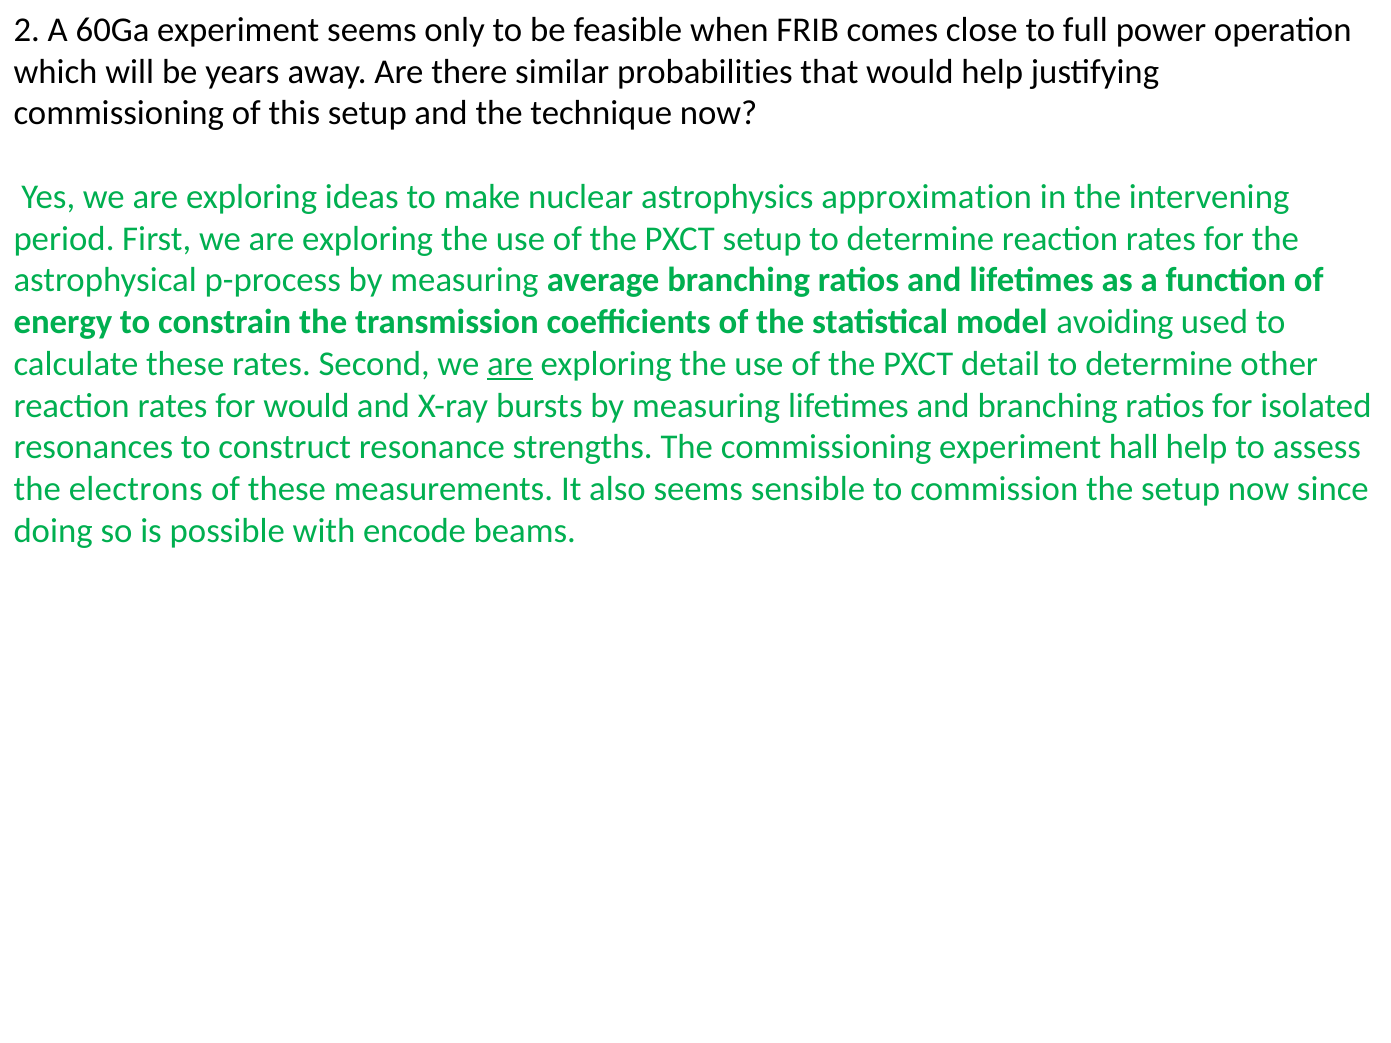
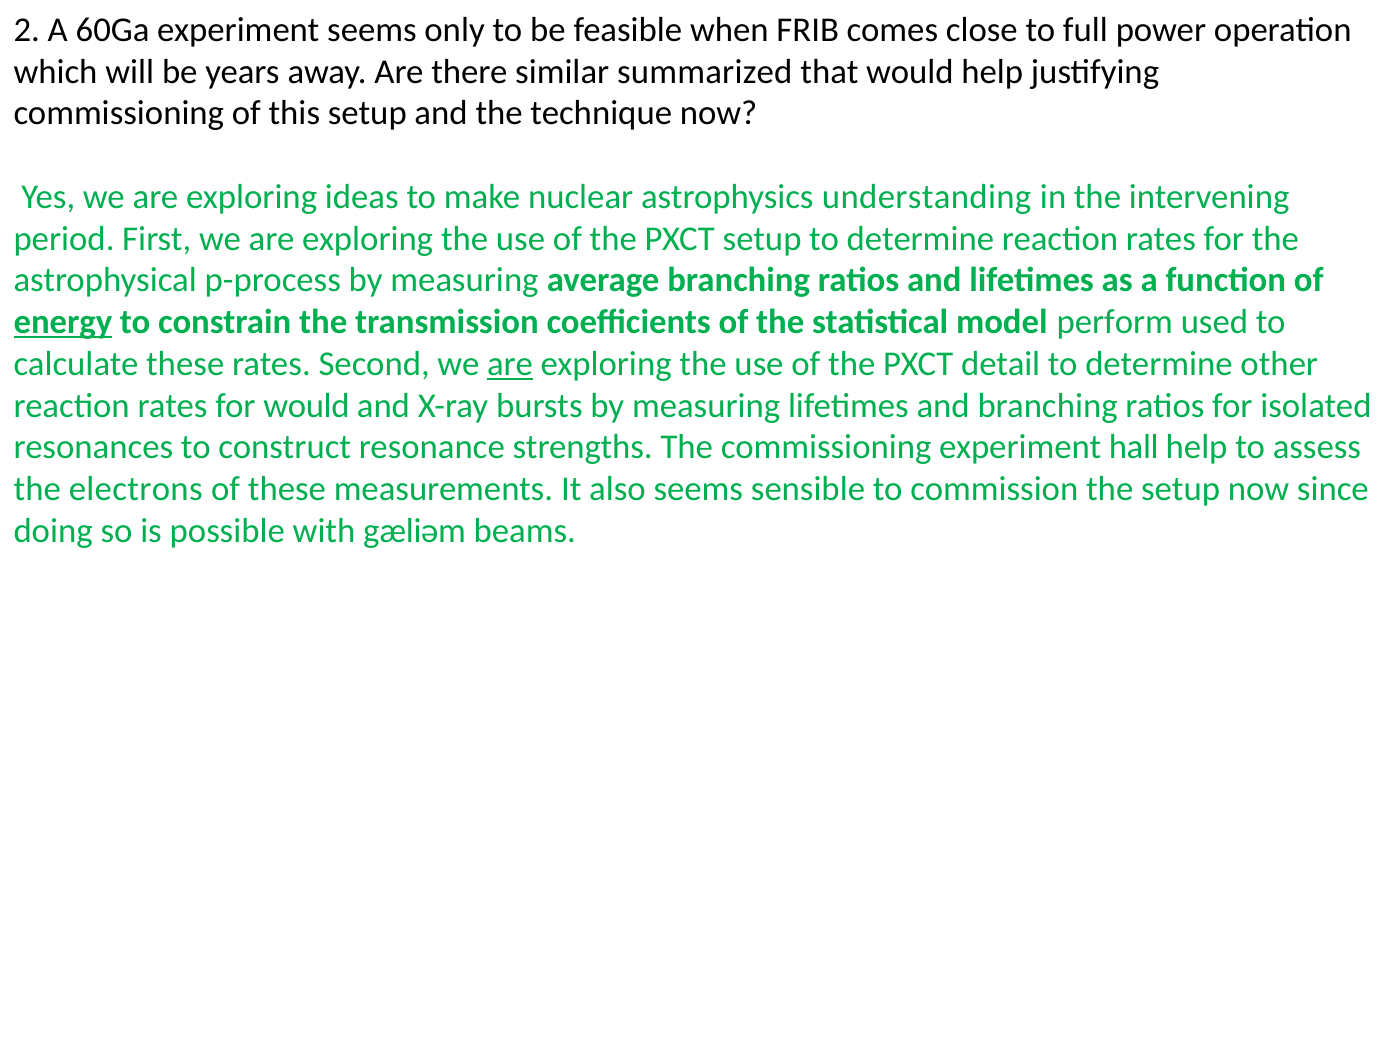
probabilities: probabilities -> summarized (705, 72)
approximation: approximation -> understanding (927, 197)
energy underline: none -> present (63, 322)
avoiding: avoiding -> perform (1115, 322)
encode: encode -> gæliəm (415, 531)
